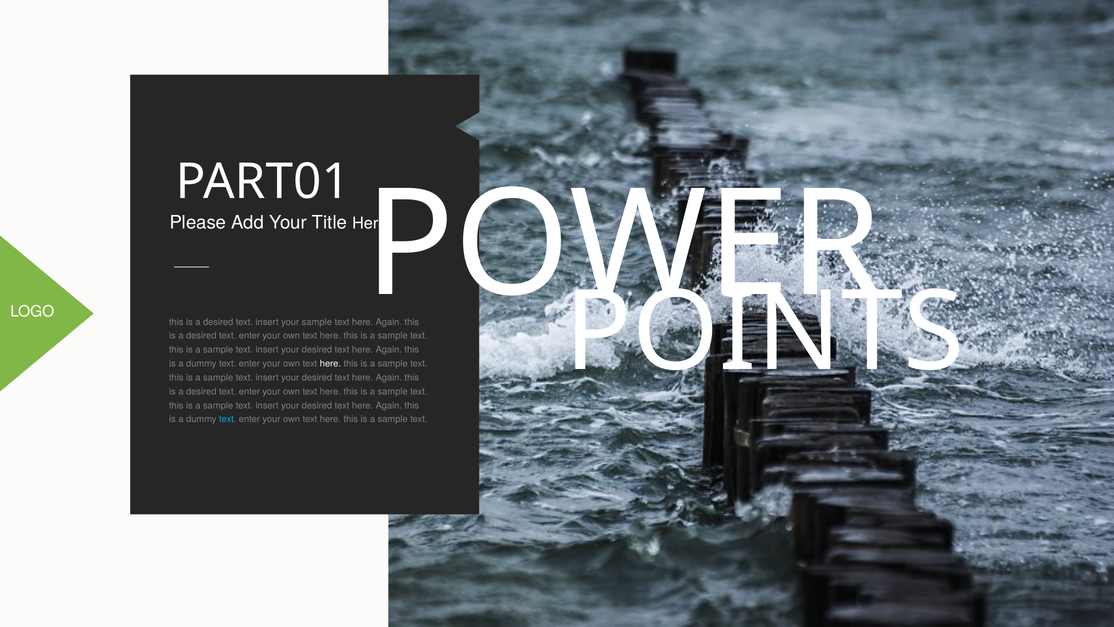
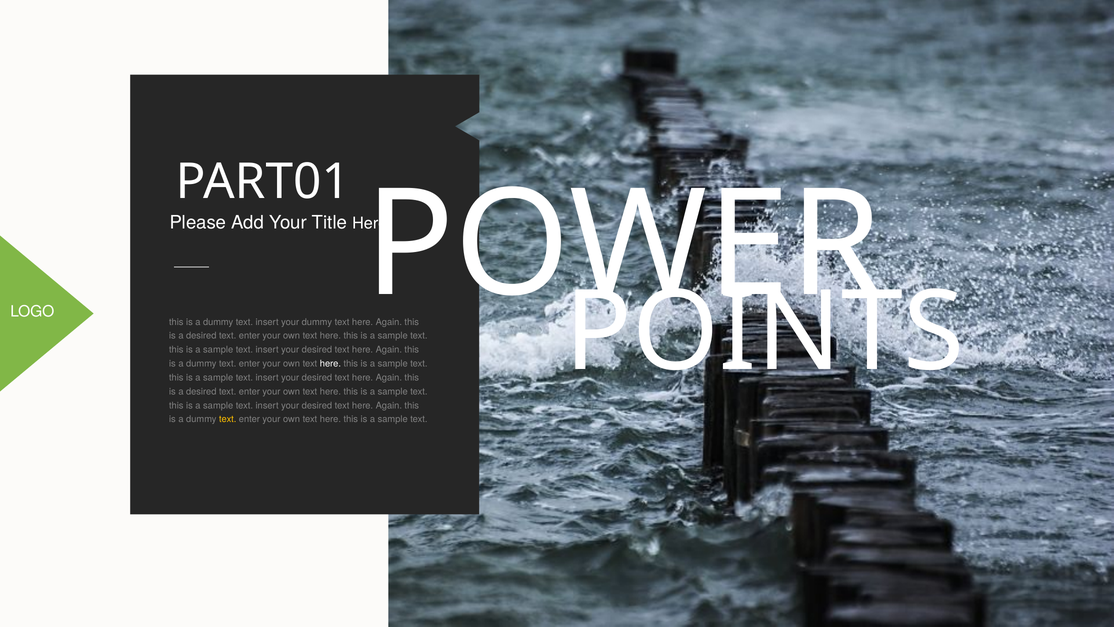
desired: desired -> dummy (218, 322)
your sample: sample -> dummy (317, 322)
text colour: light blue -> yellow (228, 419)
